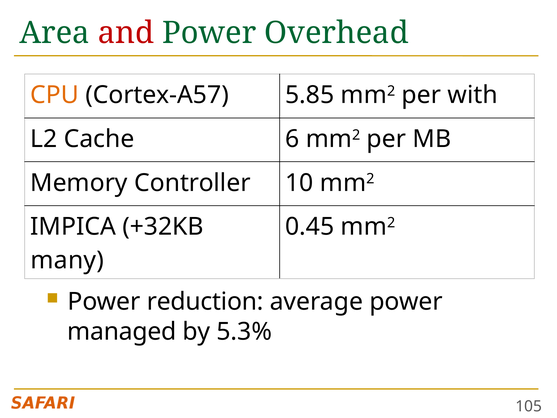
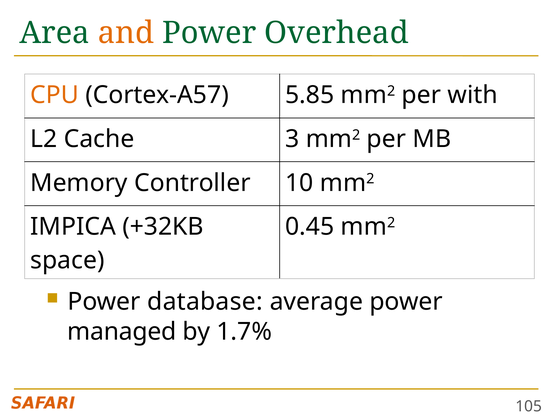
and colour: red -> orange (126, 33)
6: 6 -> 3 (292, 139)
many: many -> space (67, 260)
reduction: reduction -> database (205, 302)
5.3%: 5.3% -> 1.7% (244, 331)
